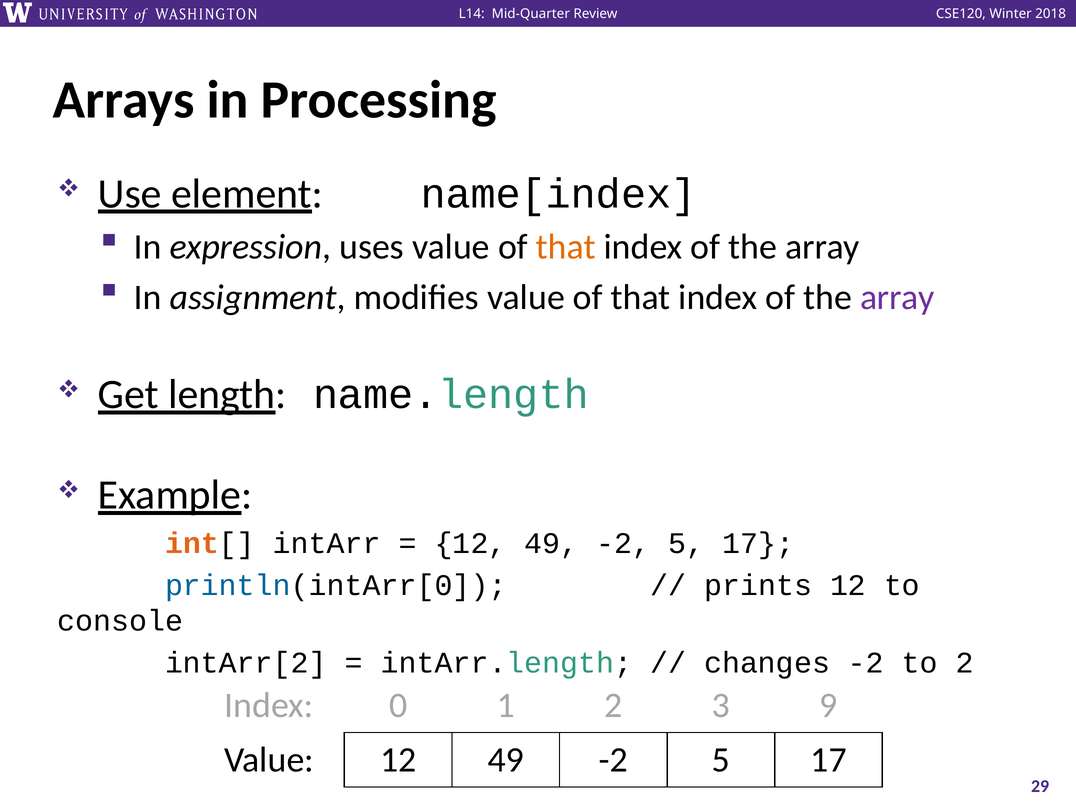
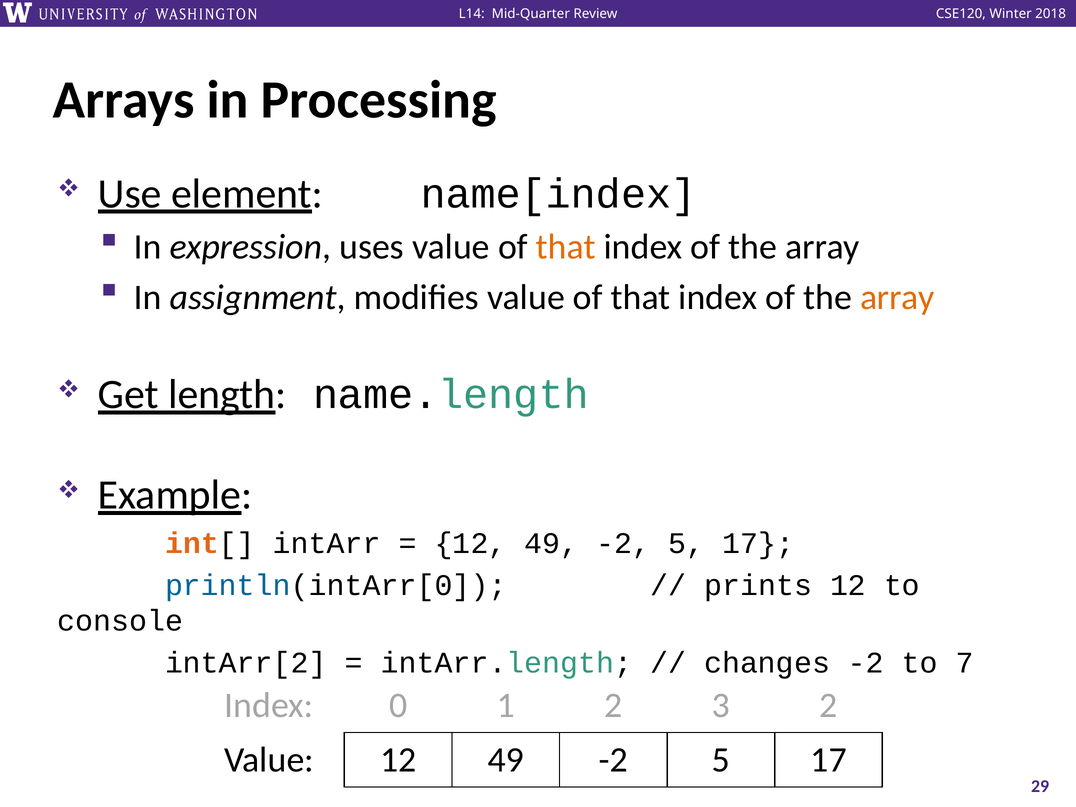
array colour: purple -> orange (897, 297)
to 2: 2 -> 7 (965, 663)
3 9: 9 -> 2 (829, 705)
